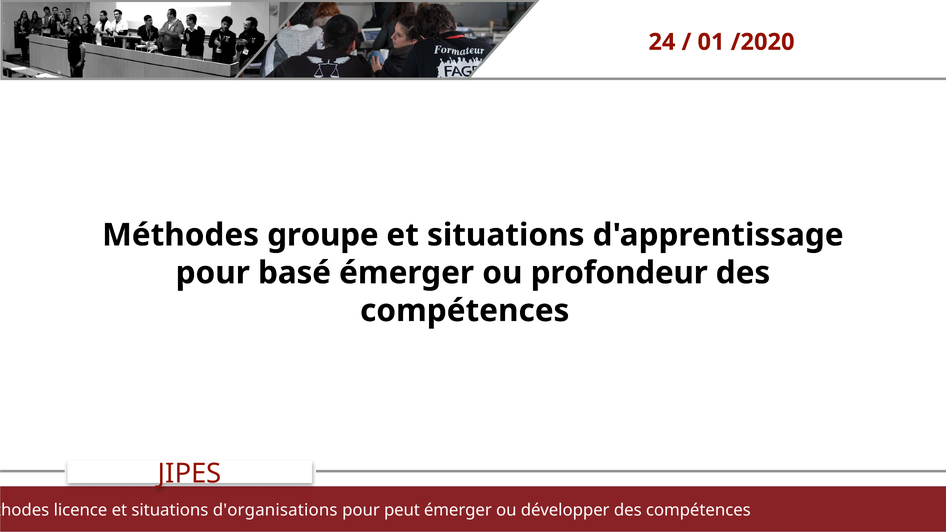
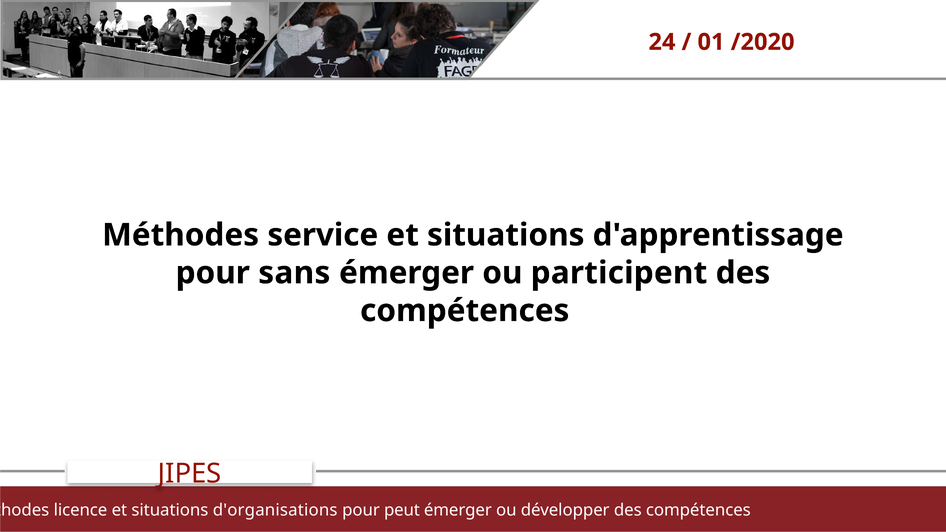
groupe: groupe -> service (323, 235)
basé: basé -> sans (294, 273)
profondeur: profondeur -> participent (619, 273)
